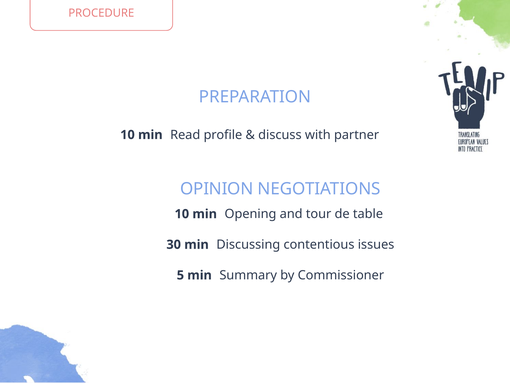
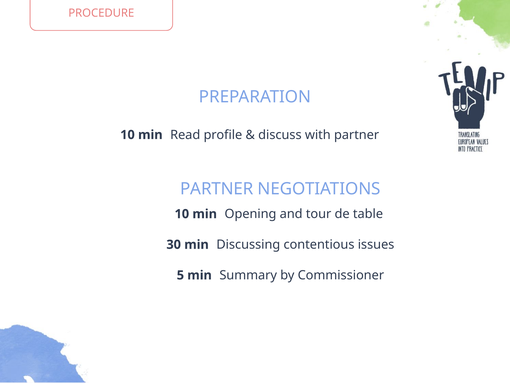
OPINION: OPINION -> PARTNER (217, 189)
